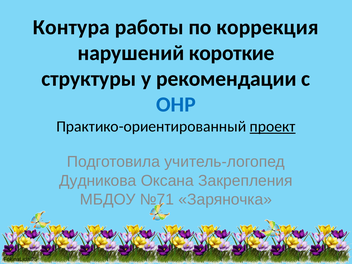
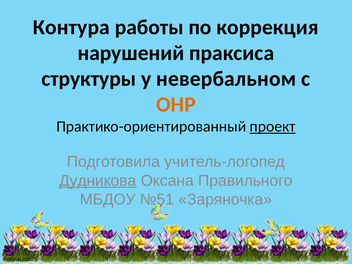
короткие: короткие -> праксиса (232, 53)
рекомендации: рекомендации -> невербальном (226, 79)
ОНР colour: blue -> orange (176, 105)
Дудникова underline: none -> present (98, 181)
Закрепления: Закрепления -> Правильного (245, 181)
№71: №71 -> №51 (157, 199)
